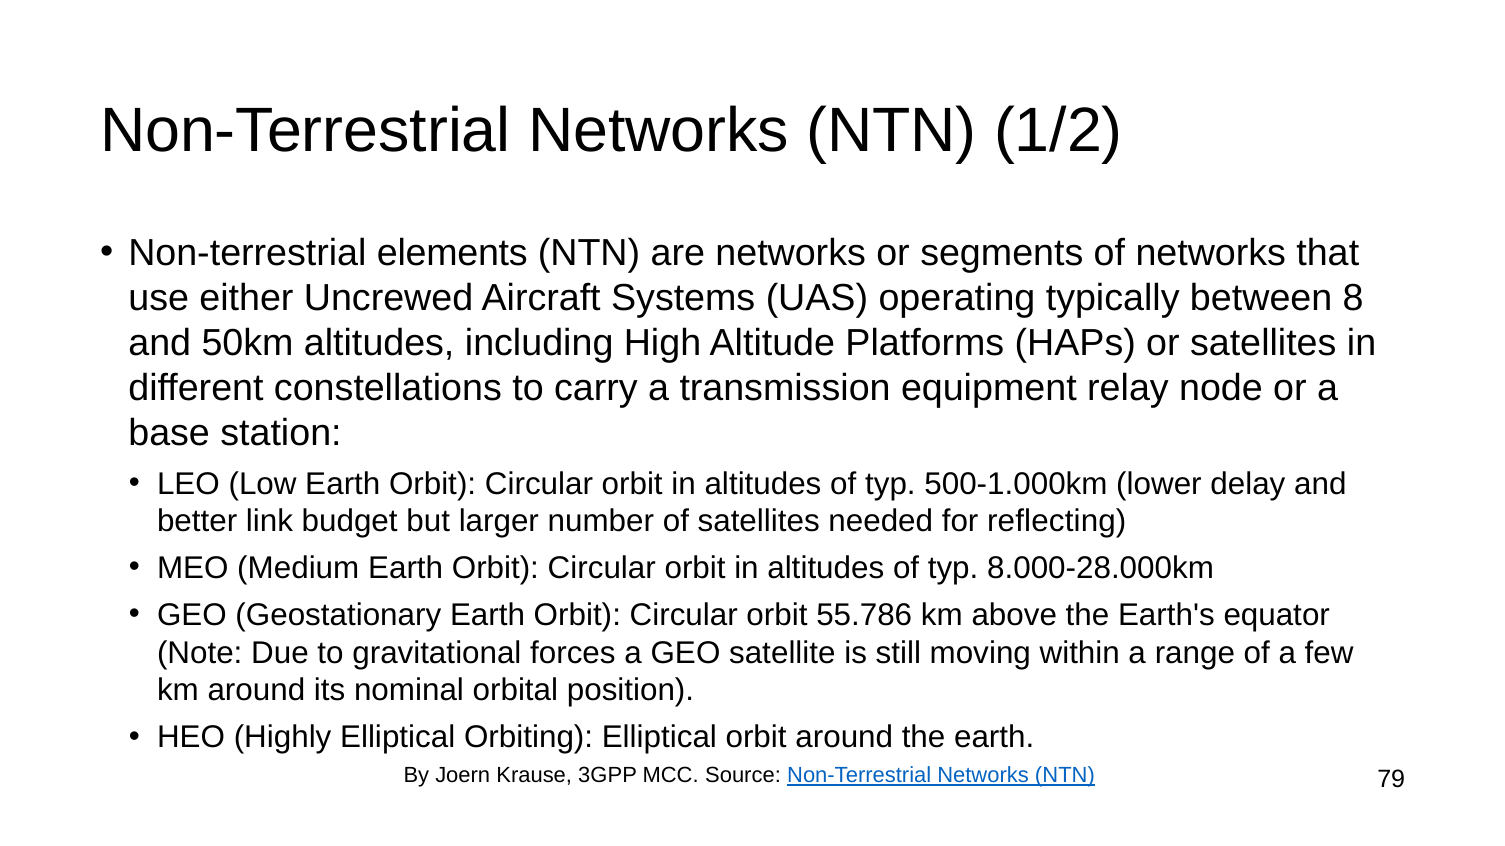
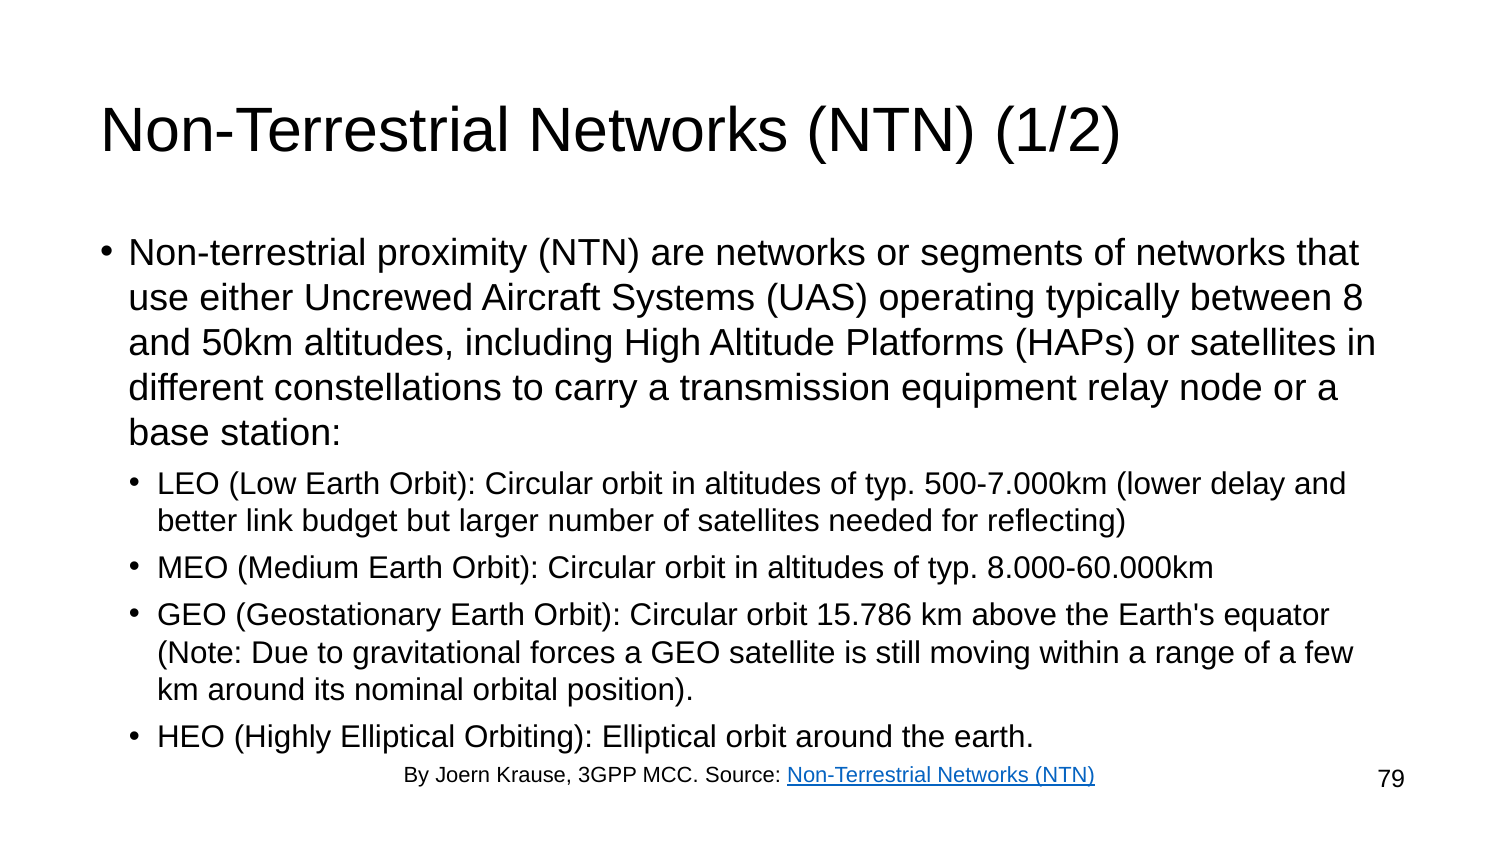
elements: elements -> proximity (452, 253)
500-1.000km: 500-1.000km -> 500-7.000km (1016, 484)
8.000-28.000km: 8.000-28.000km -> 8.000-60.000km (1101, 569)
55.786: 55.786 -> 15.786 (864, 616)
